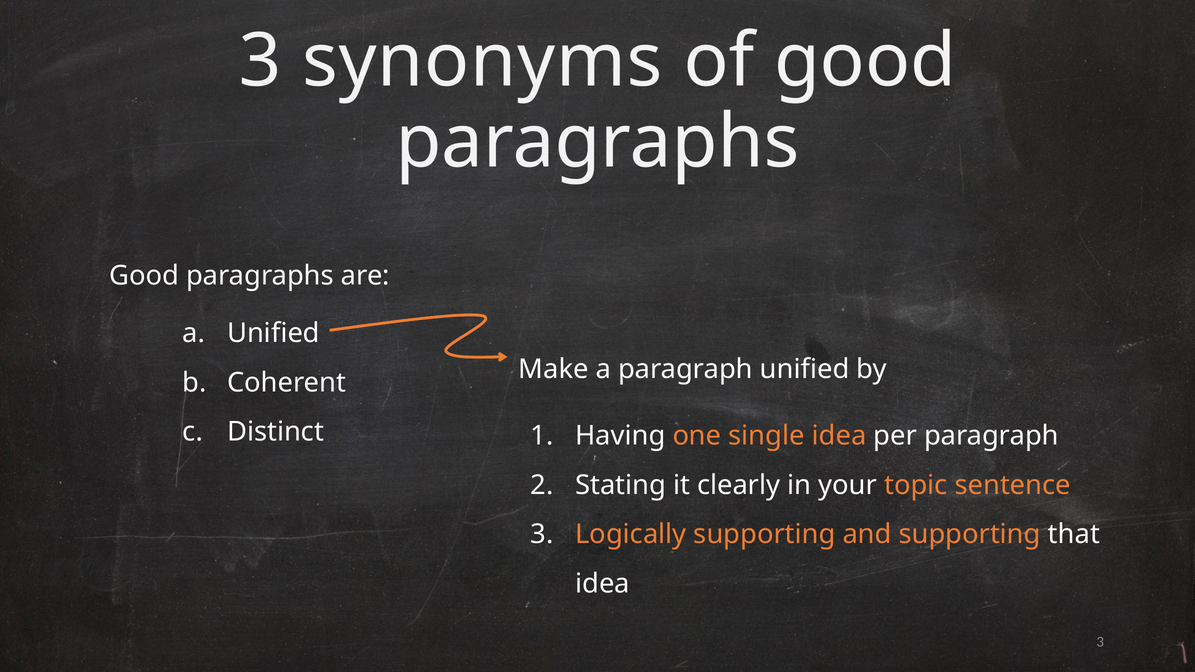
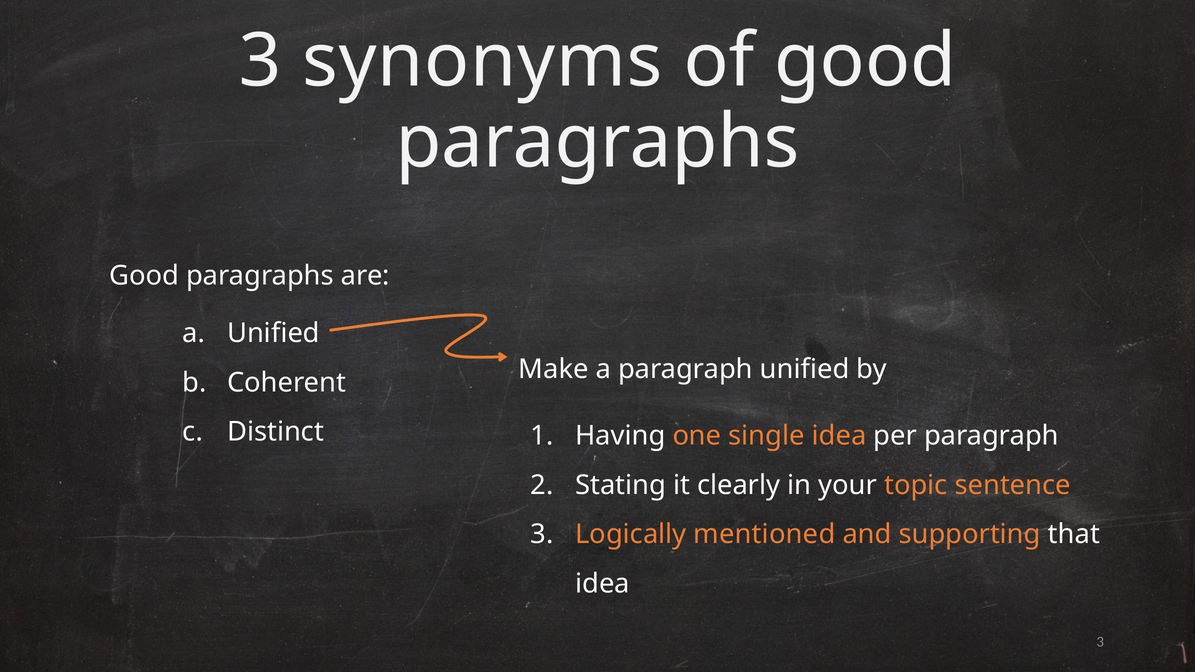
Logically supporting: supporting -> mentioned (764, 534)
